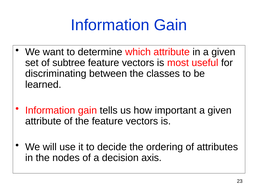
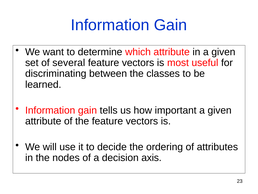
subtree: subtree -> several (69, 63)
